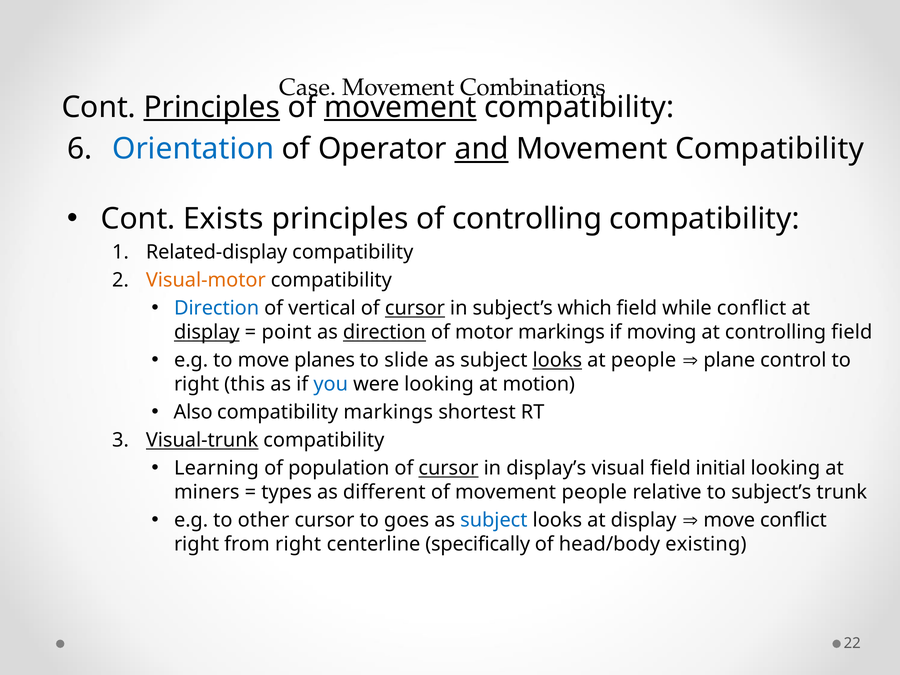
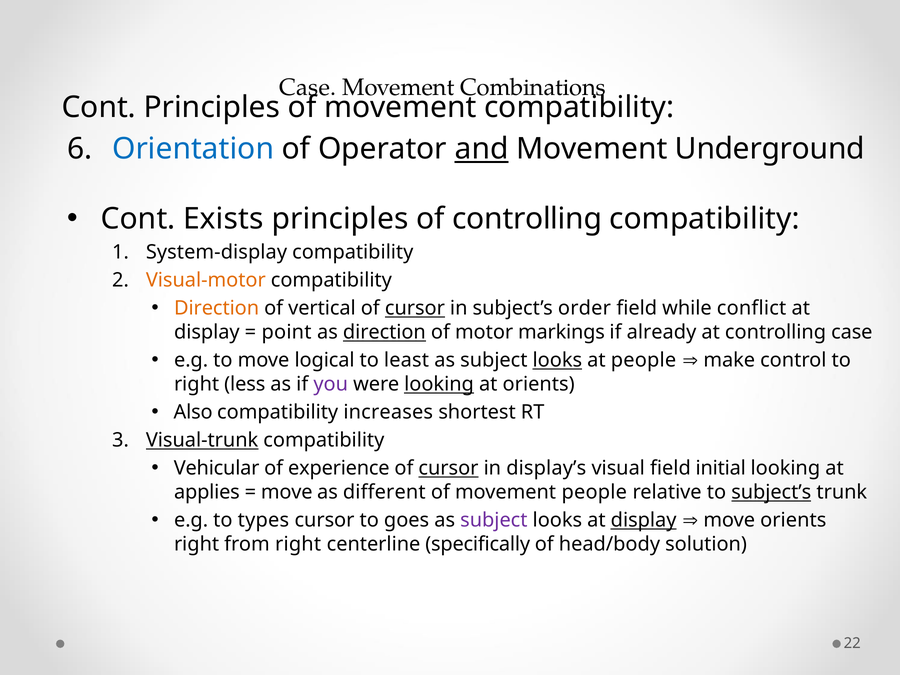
Principles underline: present -> none (212, 107)
movement underline: present -> none (400, 107)
Compatibility: Compatibility -> Underground (770, 149)
Related-display: Related-display -> System-display (216, 252)
Direction colour: blue -> orange (217, 308)
which: which -> order (584, 308)
display underline: present -> none (207, 332)
moving: moving -> already (661, 332)
controlling field: field -> case (852, 332)
planes: planes -> logical (325, 360)
slide: slide -> least (406, 360)
plane: plane -> make (729, 360)
this: this -> less (245, 384)
you colour: blue -> purple (331, 384)
looking underline: none -> present (439, 384)
at motion: motion -> orients (539, 384)
compatibility markings: markings -> increases (388, 412)
Learning: Learning -> Vehicular (217, 468)
population: population -> experience (339, 468)
miners: miners -> applies (207, 492)
types: types -> move (287, 492)
subject’s underline: none -> present (771, 492)
other: other -> types (263, 520)
subject colour: blue -> purple (494, 520)
display underline: none -> present (644, 520)
move conflict: conflict -> orients (793, 520)
existing: existing -> solution (706, 544)
